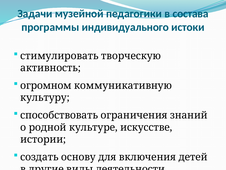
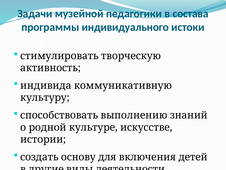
огромном: огромном -> индивида (46, 85)
ограничения: ограничения -> выполнению (134, 115)
